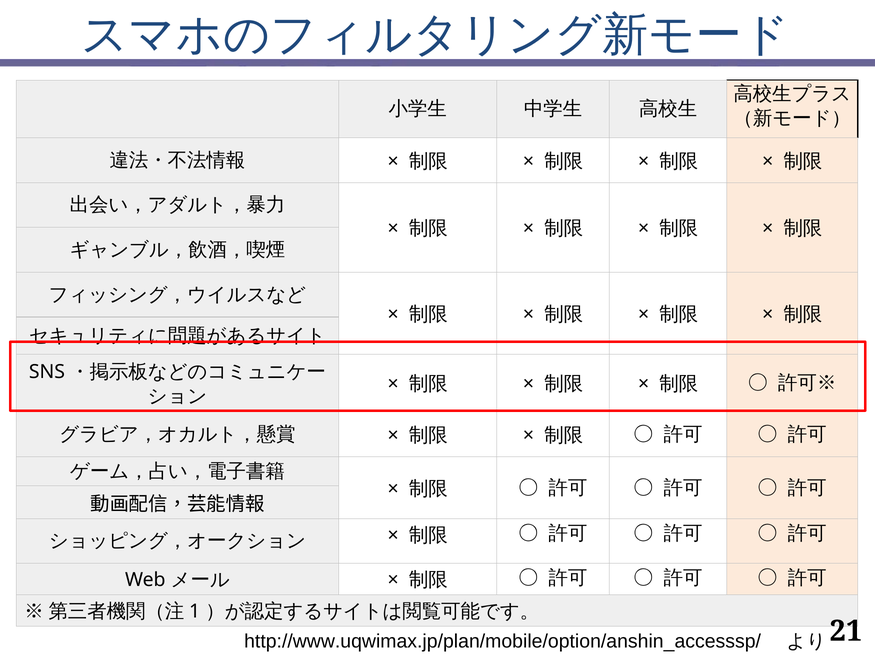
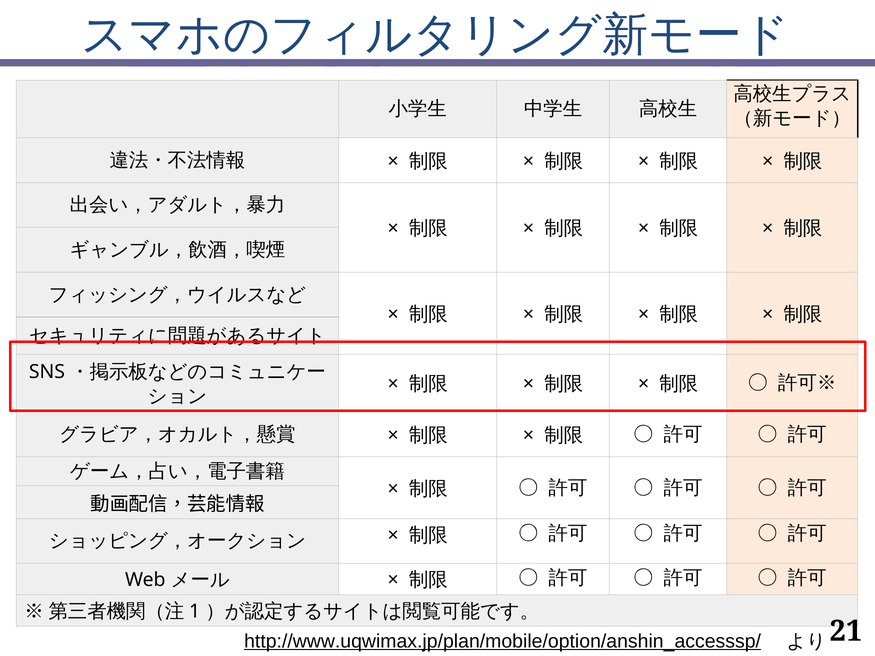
http://www.uqwimax.jp/plan/mobile/option/anshin_accesssp/ underline: none -> present (503, 641)
